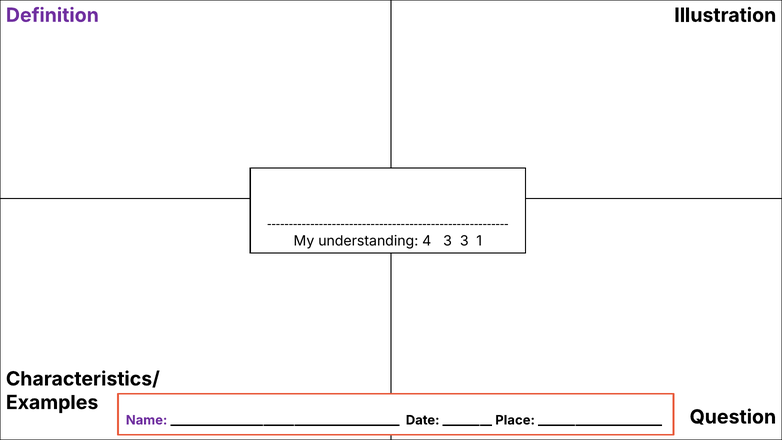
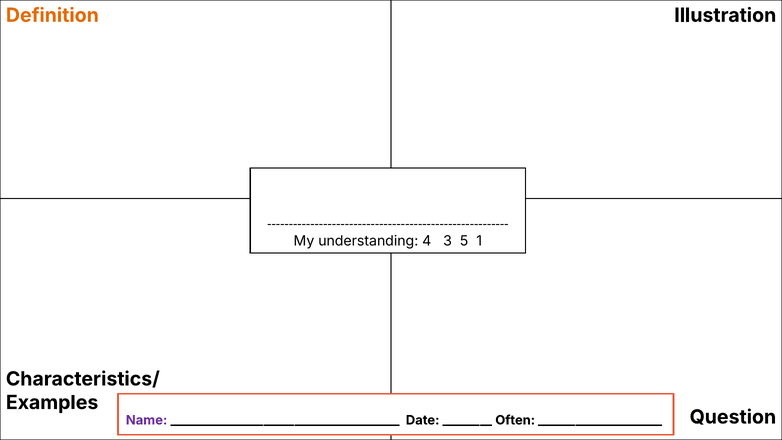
Definition colour: purple -> orange (52, 15)
3 3: 3 -> 5 (464, 241)
Place: Place -> Often (515, 420)
